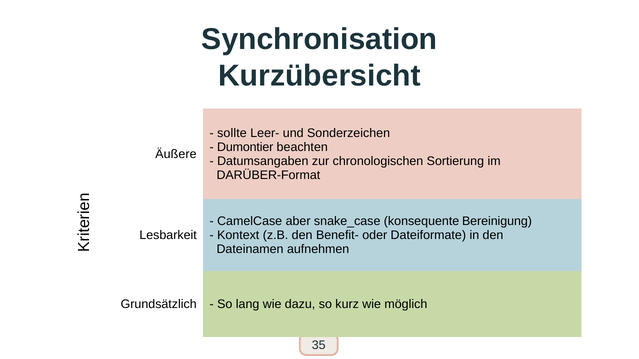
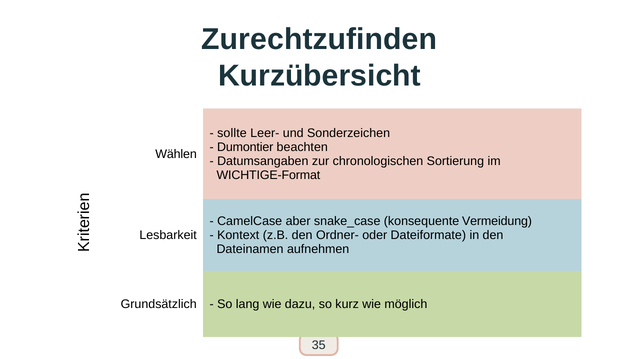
Synchronisation: Synchronisation -> Zurechtzufinden (319, 40)
Äußere: Äußere -> Wählen (176, 154)
DARÜBER-Format: DARÜBER-Format -> WICHTIGE-Format (268, 175)
Bereinigung: Bereinigung -> Vermeidung (497, 221)
Benefit-: Benefit- -> Ordner- (337, 235)
